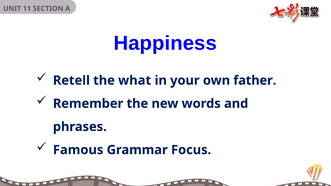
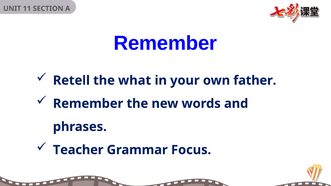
Happiness: Happiness -> Remember (165, 43)
Famous: Famous -> Teacher (78, 150)
